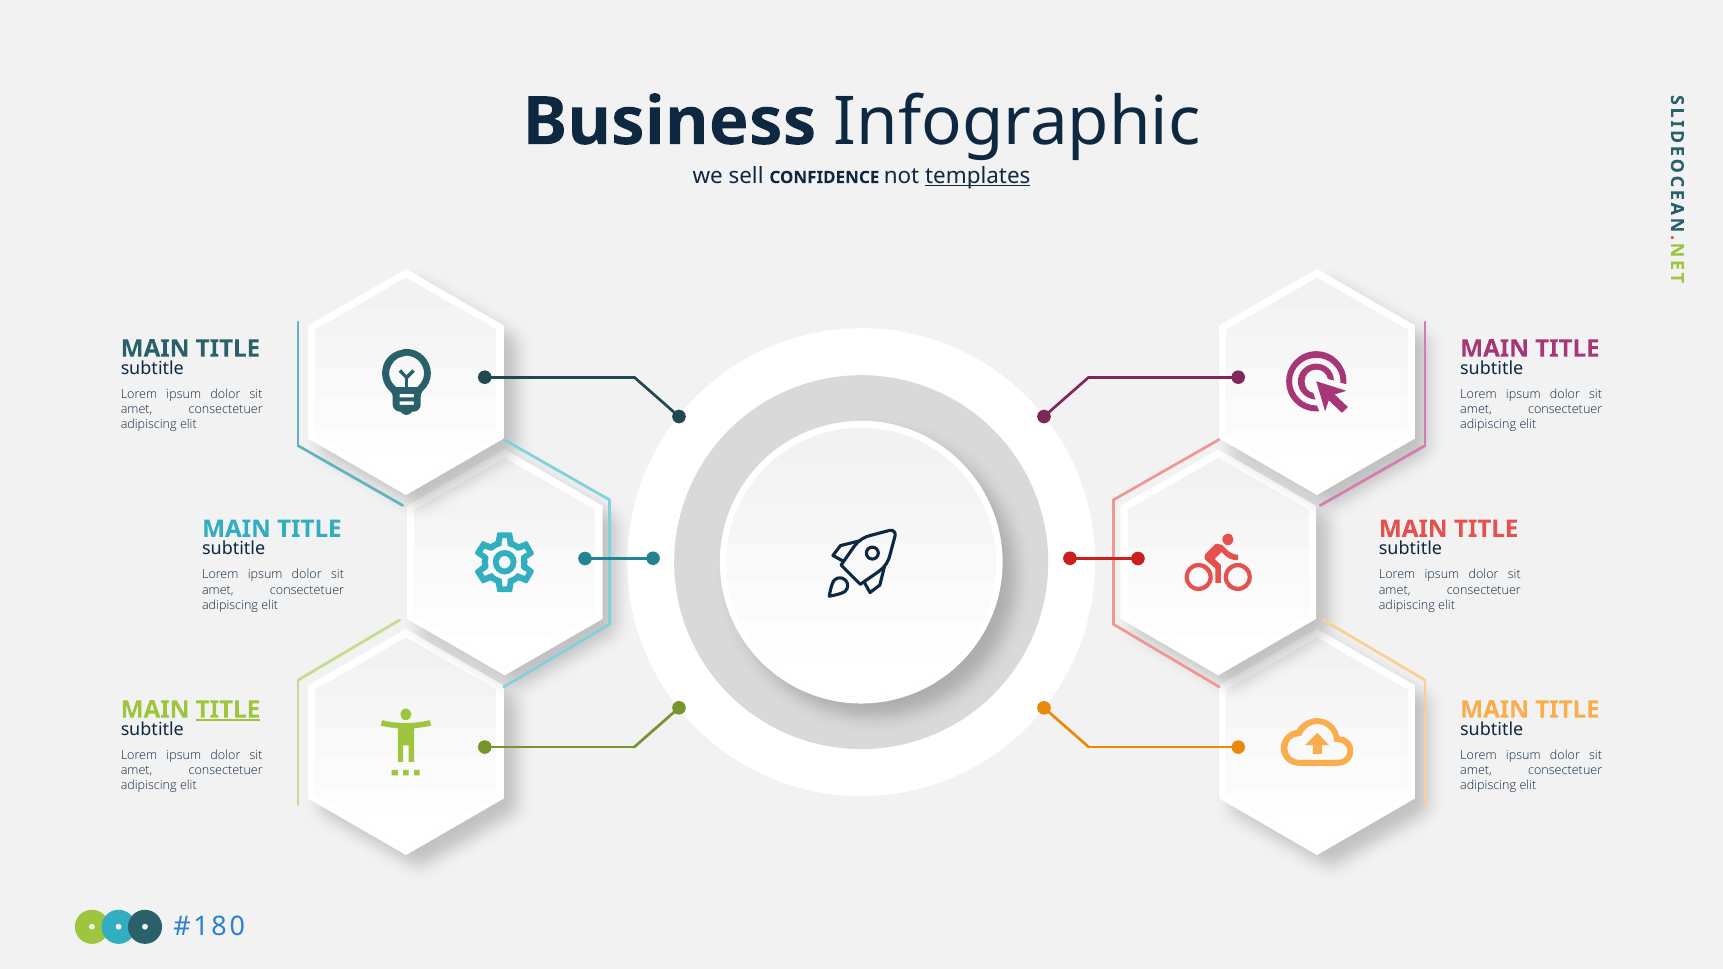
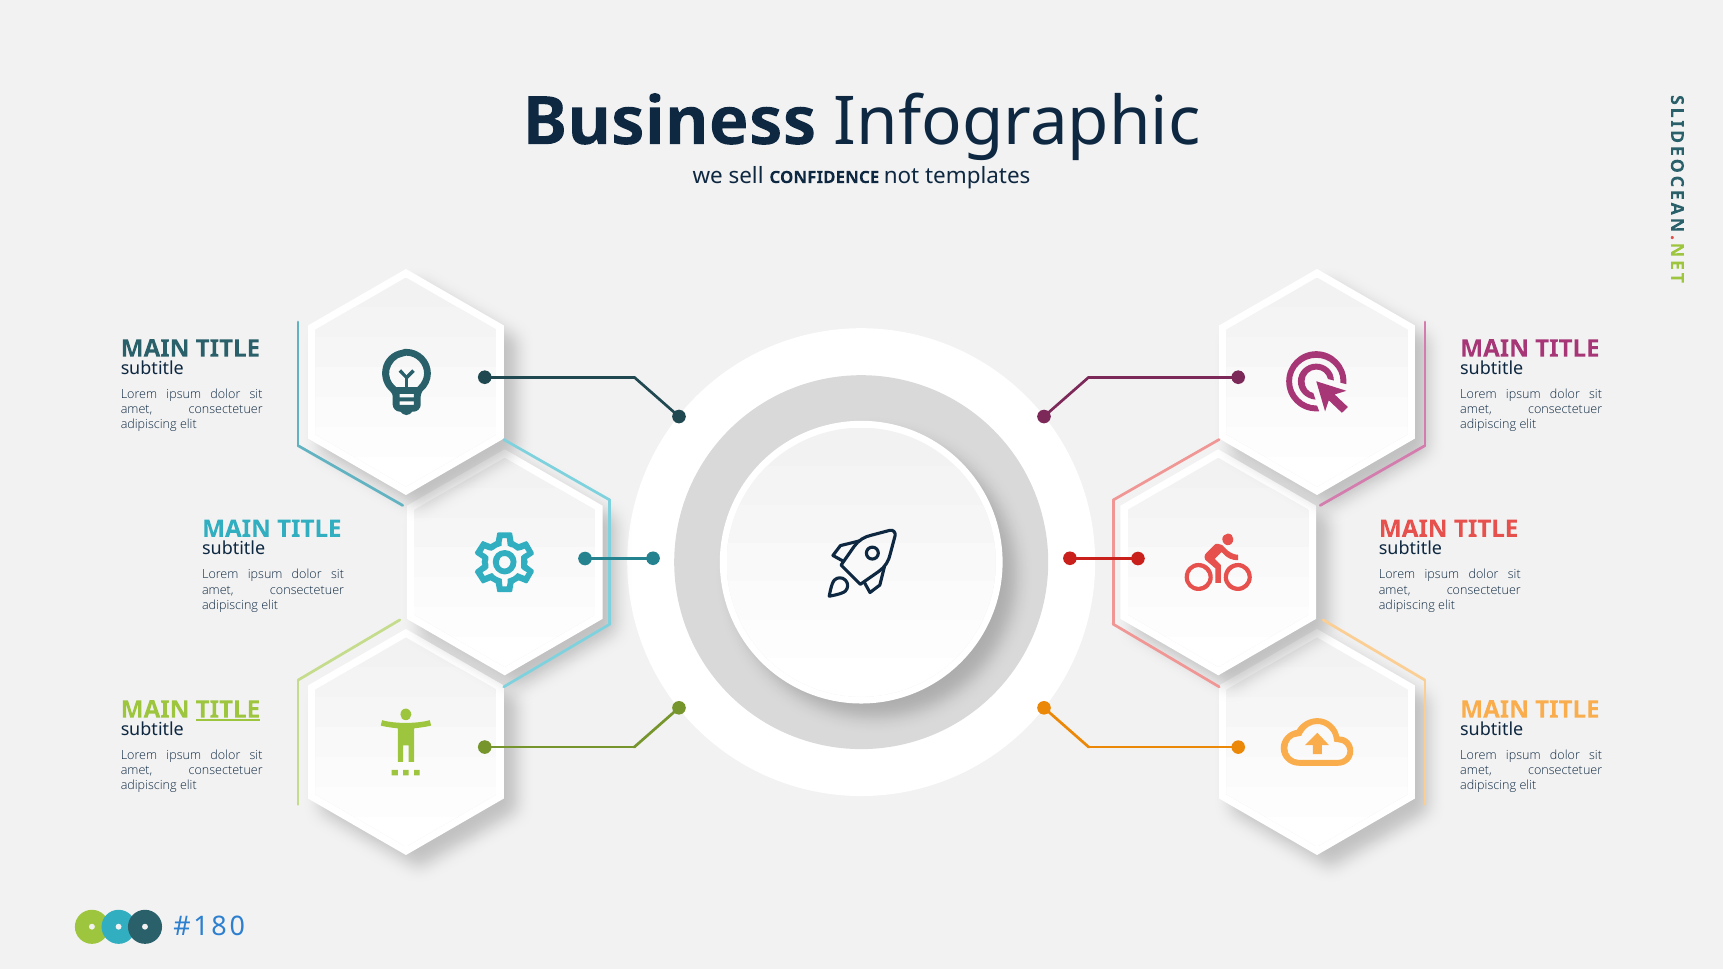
templates underline: present -> none (978, 176)
